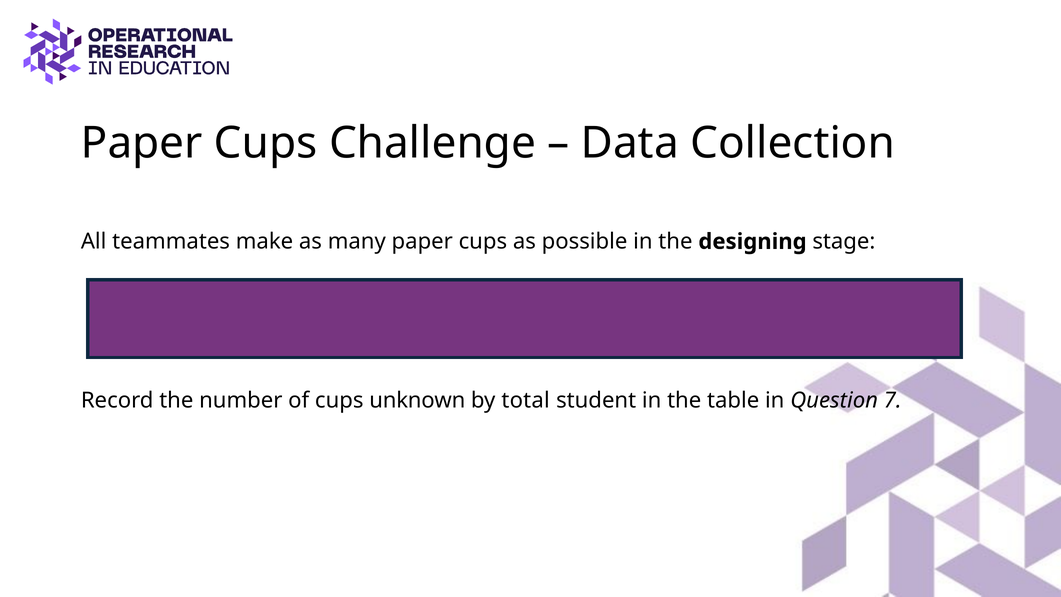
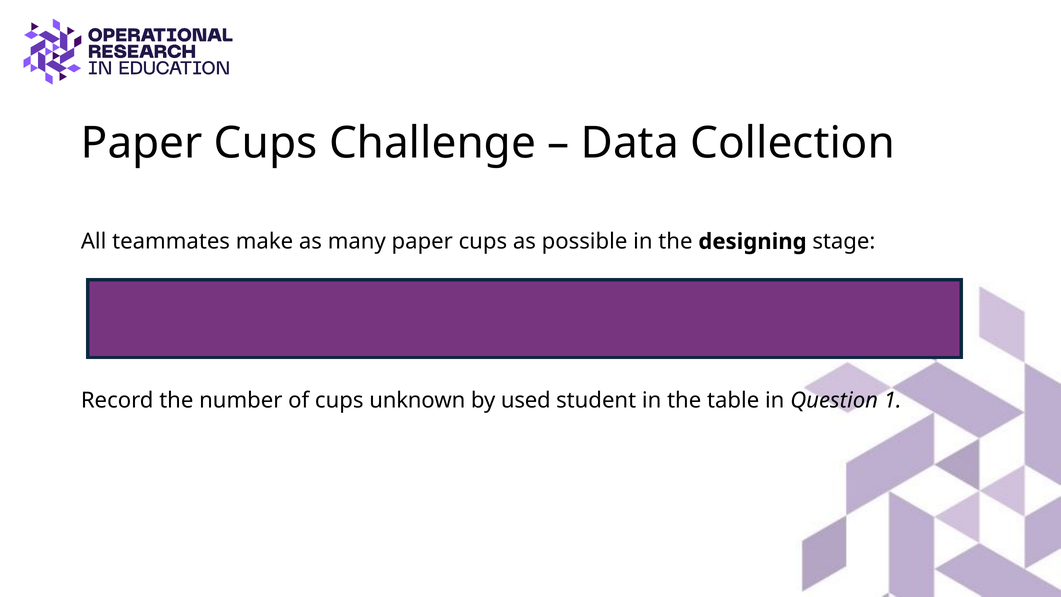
total: total -> used (526, 400)
7: 7 -> 1 (893, 400)
